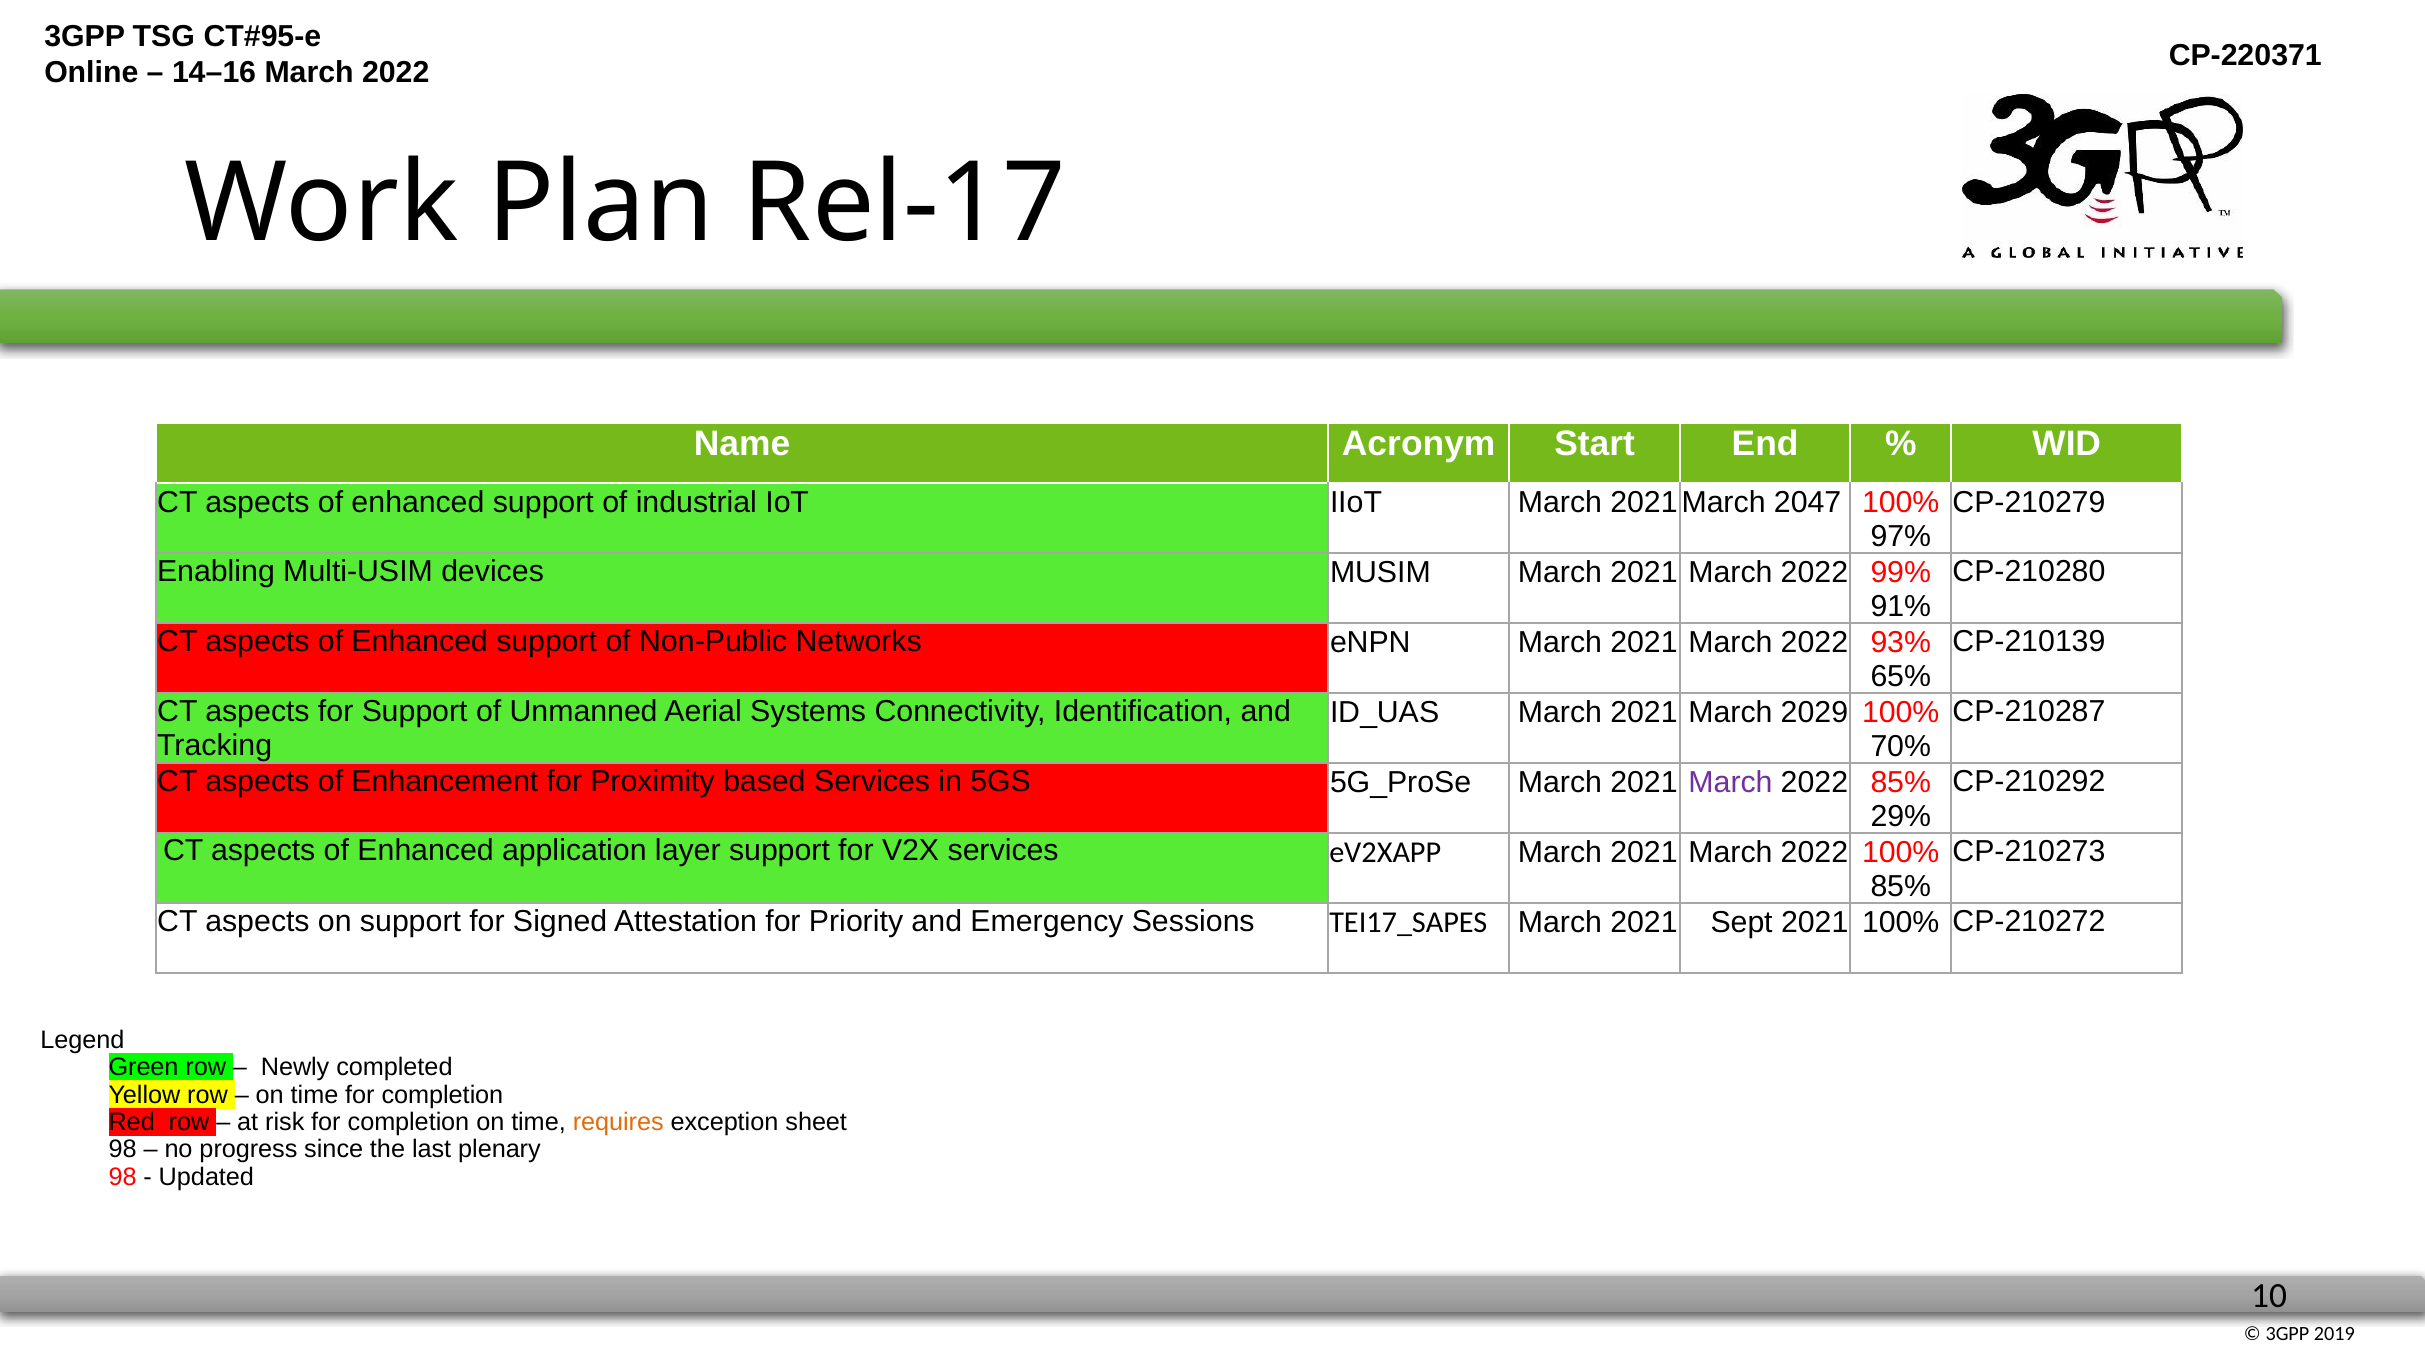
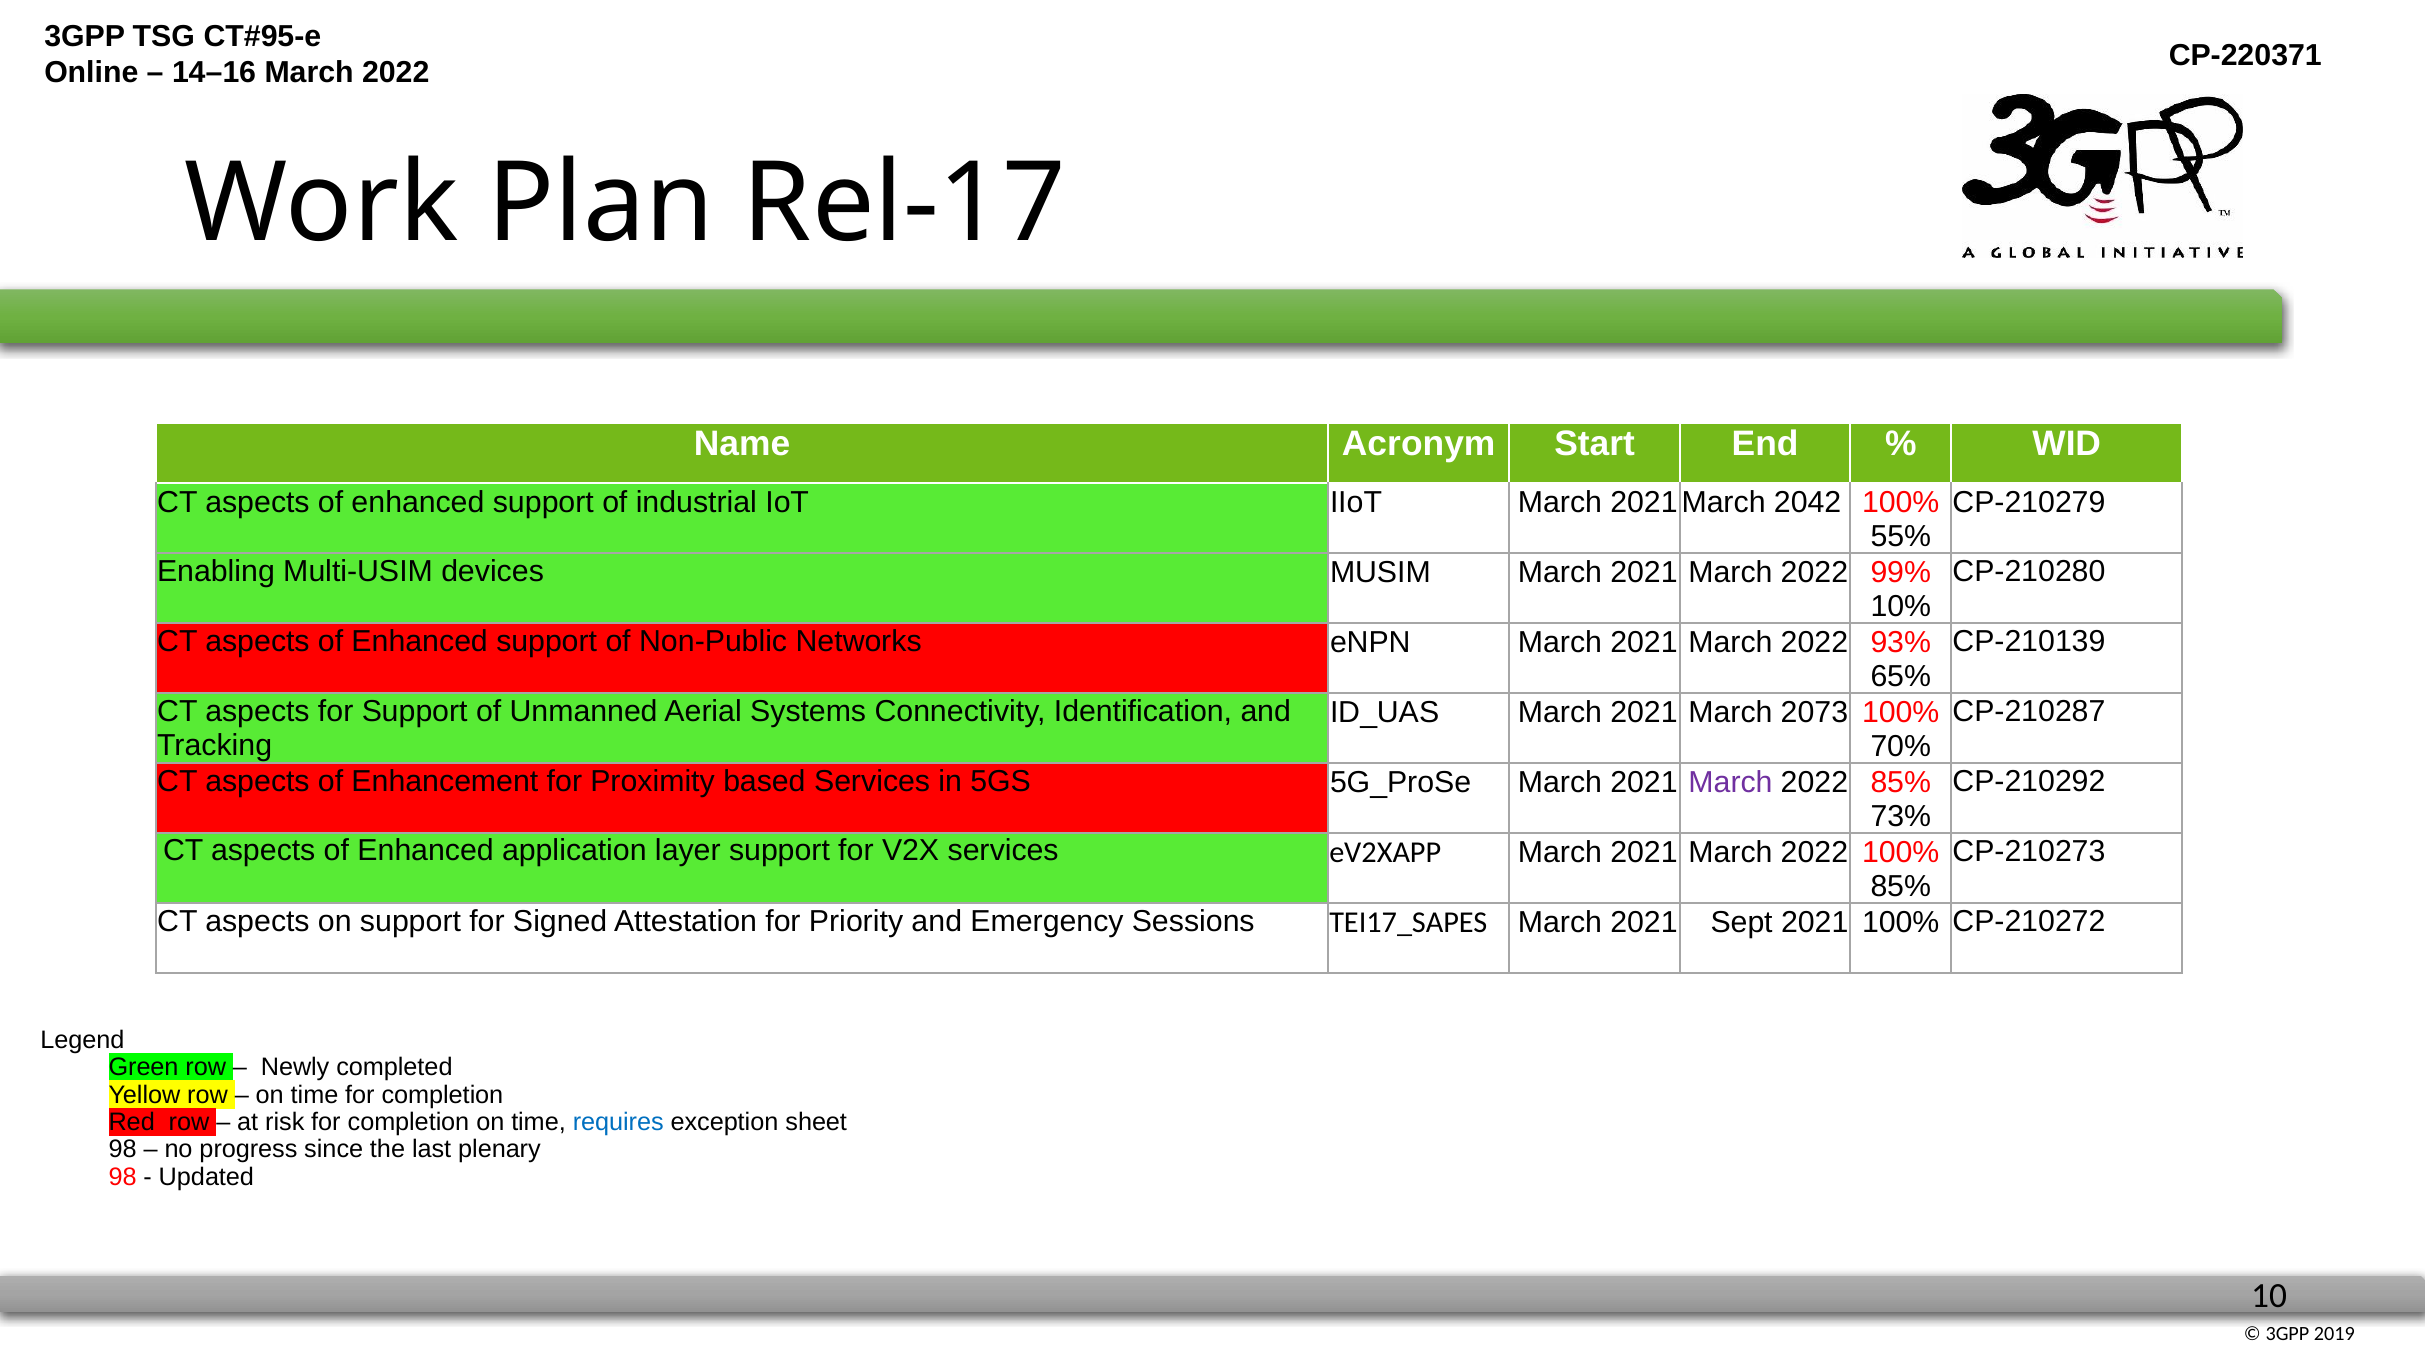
2047: 2047 -> 2042 (1808, 503)
97%: 97% -> 55% (1901, 537)
91%: 91% -> 10% (1901, 606)
2029: 2029 -> 2073 (1814, 712)
29%: 29% -> 73% (1901, 816)
requires colour: orange -> blue (618, 1122)
